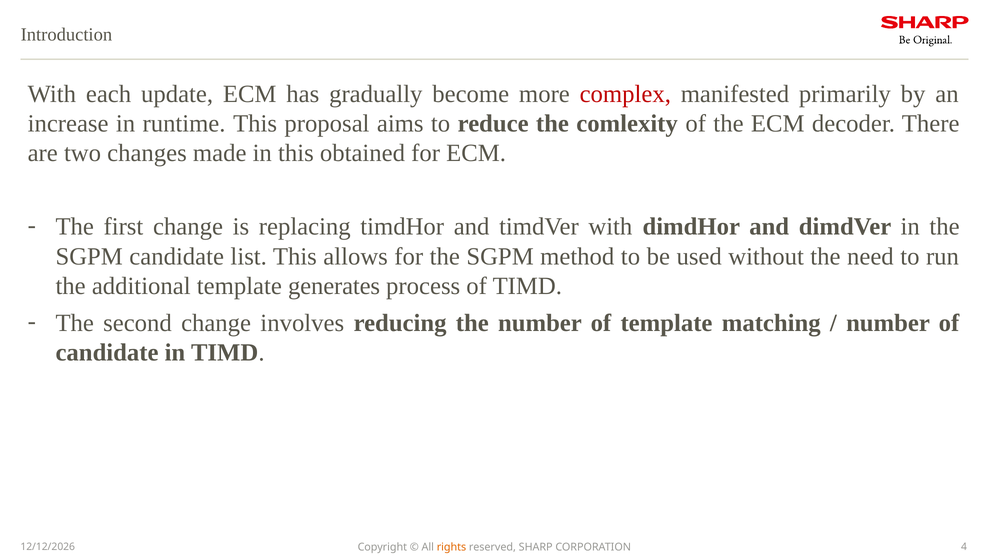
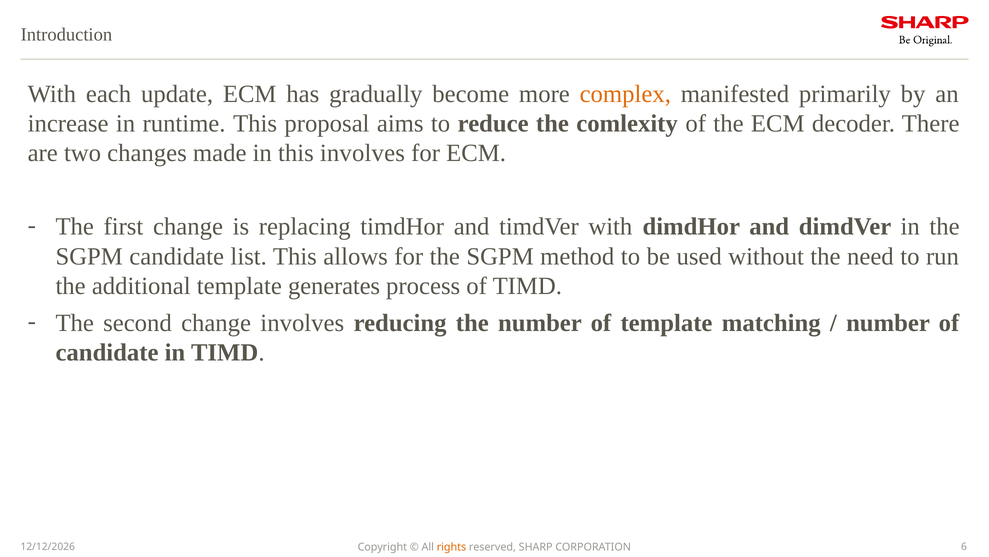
complex colour: red -> orange (625, 94)
this obtained: obtained -> involves (362, 153)
4: 4 -> 6 (964, 546)
